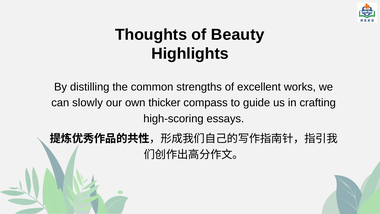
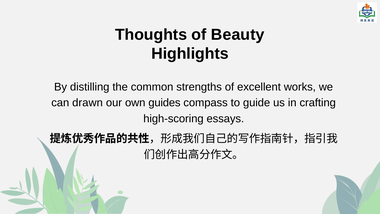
slowly: slowly -> drawn (88, 103)
thicker: thicker -> guides (164, 103)
